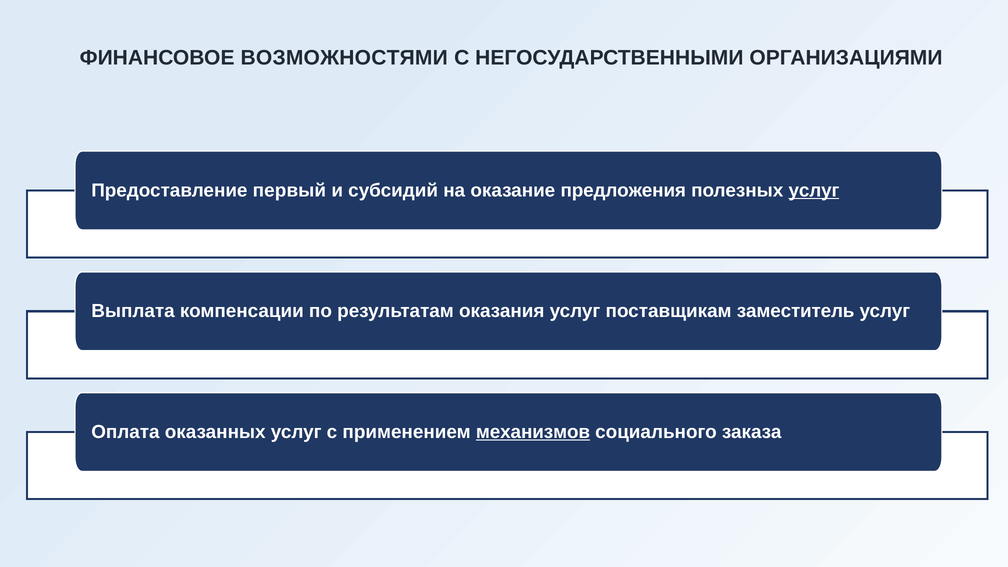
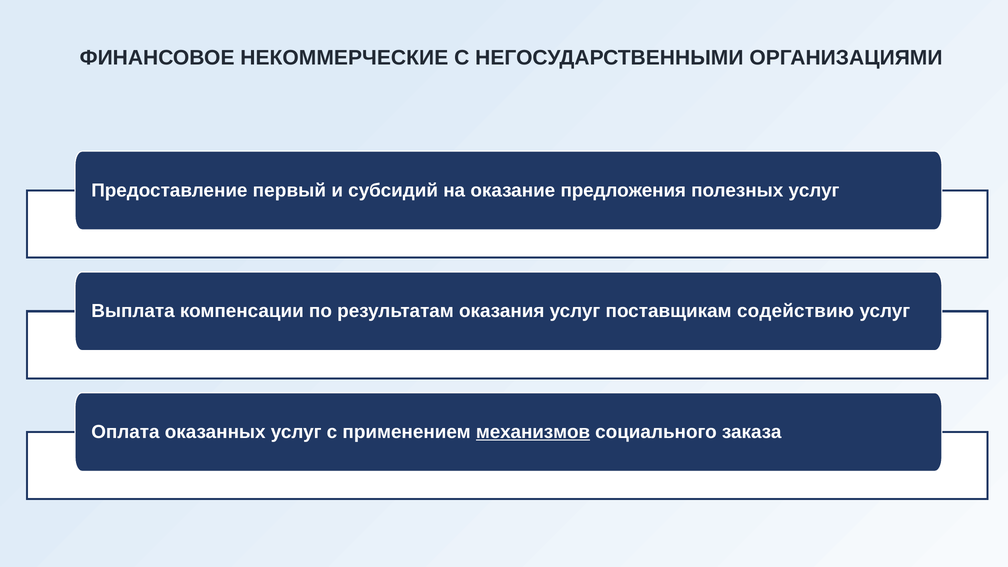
ВОЗМОЖНОСТЯМИ: ВОЗМОЖНОСТЯМИ -> НЕКОММЕРЧЕСКИЕ (344, 58)
услуг underline: present -> none (814, 190)
заместитель: заместитель -> содействию (795, 311)
